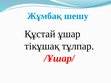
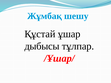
тікұшақ: тікұшақ -> дыбысы (42, 46)
